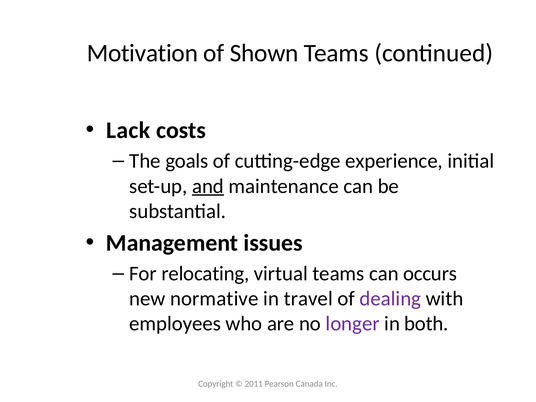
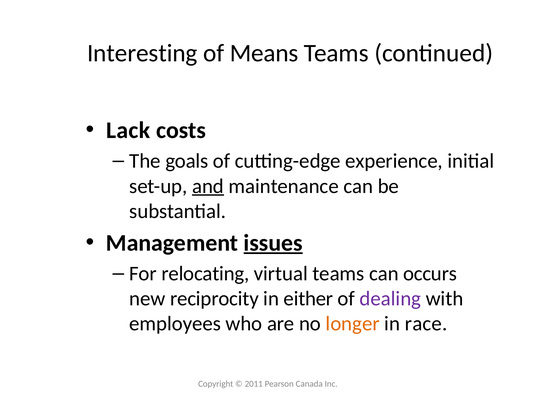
Motivation: Motivation -> Interesting (142, 53)
Shown: Shown -> Means (264, 53)
issues underline: none -> present (273, 243)
normative: normative -> reciprocity (214, 299)
travel: travel -> either (308, 299)
longer colour: purple -> orange (353, 324)
both: both -> race (426, 324)
